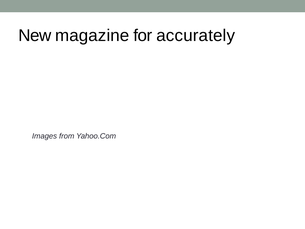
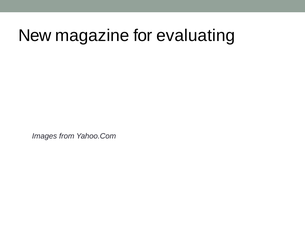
accurately: accurately -> evaluating (196, 35)
